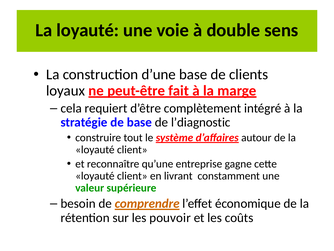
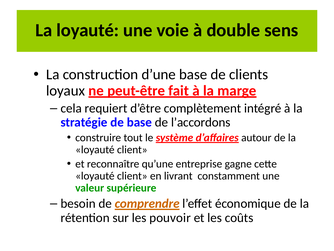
l’diagnostic: l’diagnostic -> l’accordons (201, 122)
